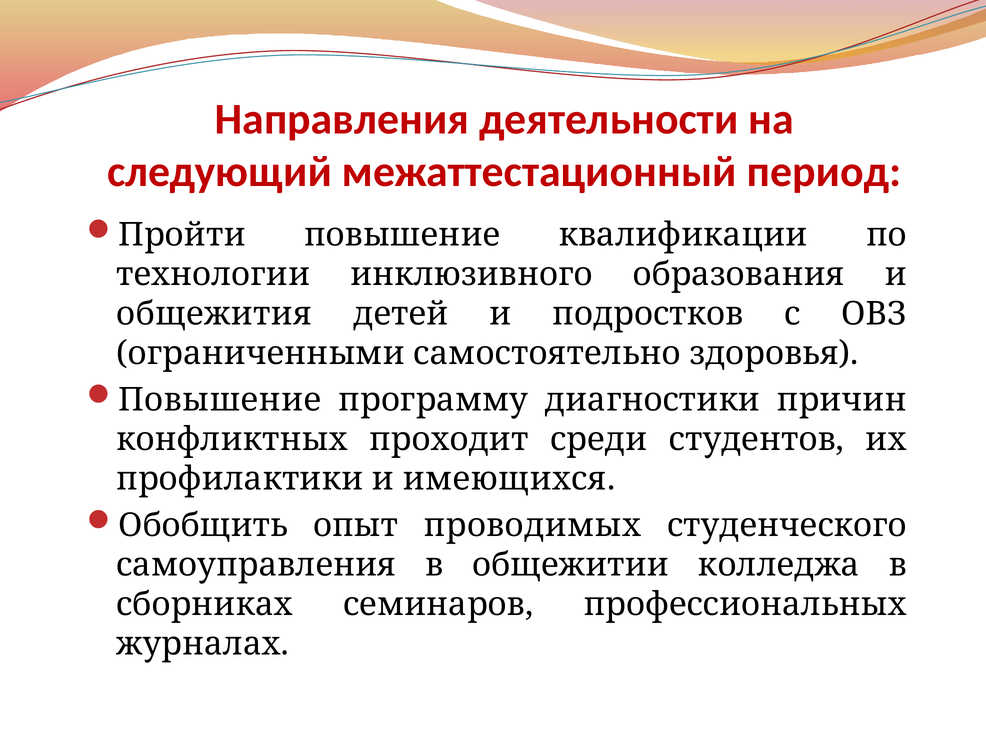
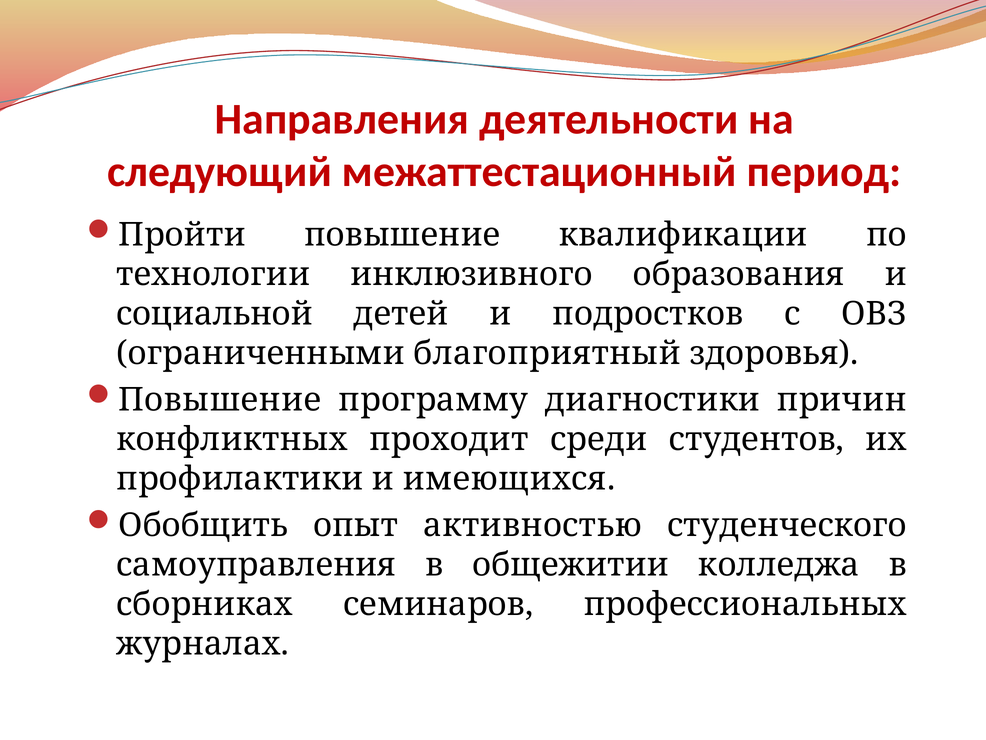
общежития: общежития -> социальной (215, 314)
самостоятельно: самостоятельно -> благоприятный (547, 353)
проводимых: проводимых -> активностью (532, 525)
